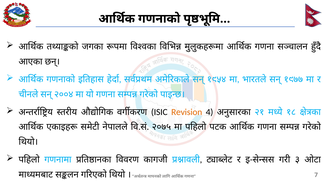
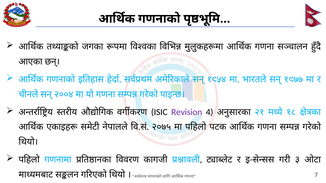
Revision colour: orange -> purple (187, 112)
